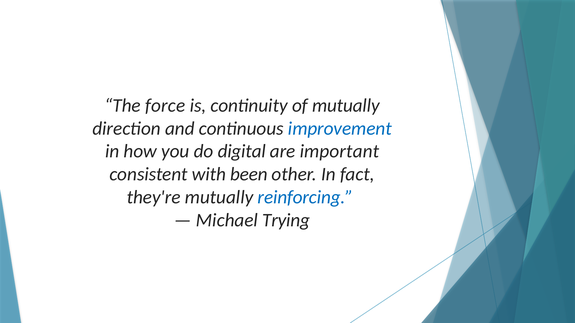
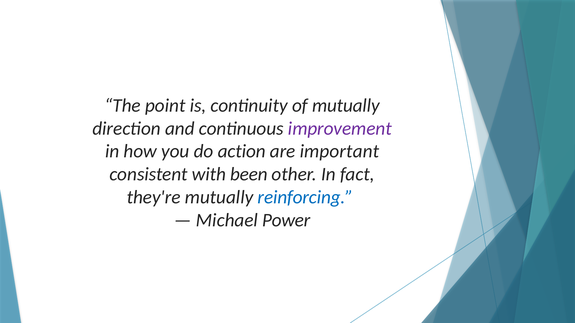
force: force -> point (165, 106)
improvement colour: blue -> purple (340, 129)
digital: digital -> action (242, 152)
Trying: Trying -> Power (286, 221)
